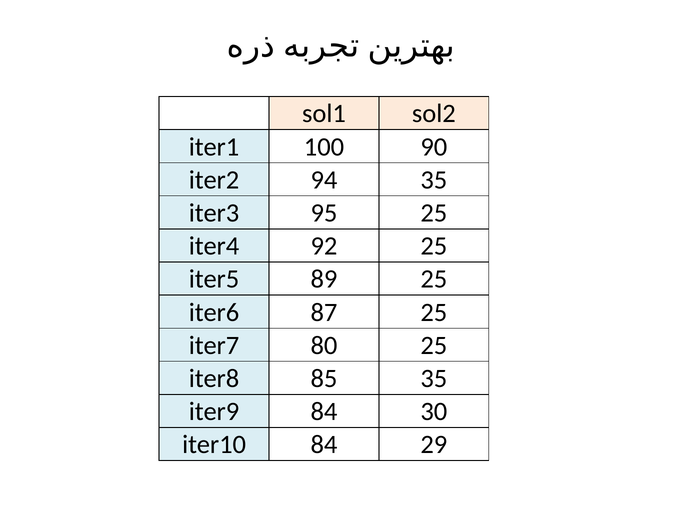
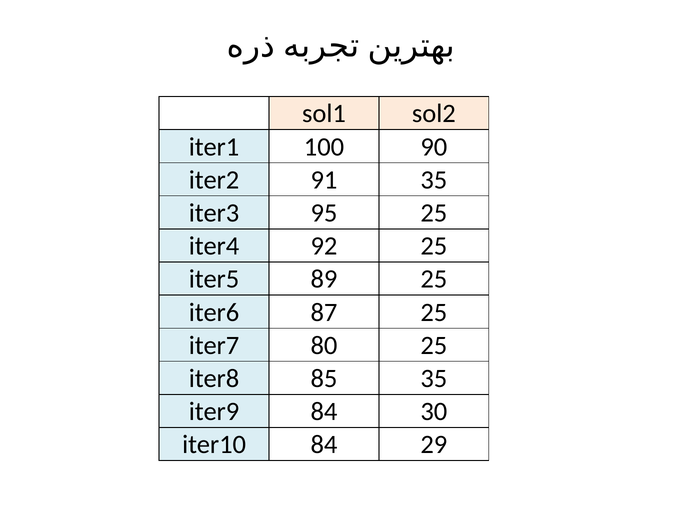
94: 94 -> 91 (324, 180)
